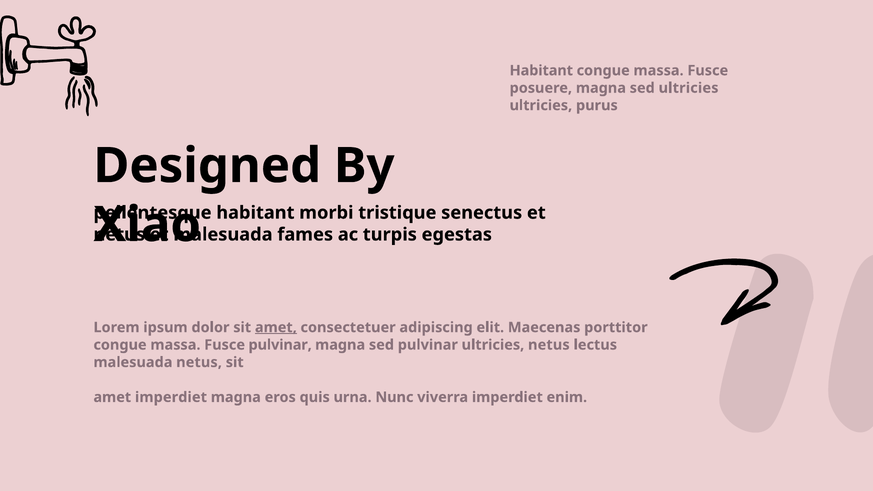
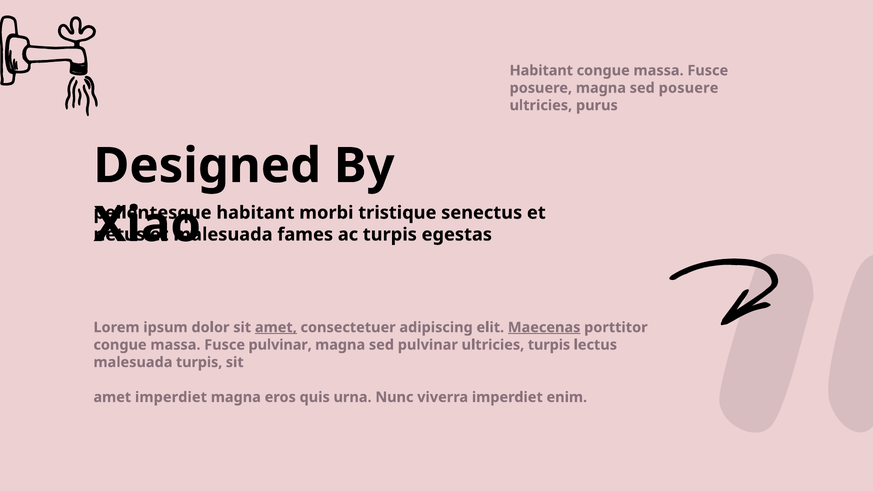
sed ultricies: ultricies -> posuere (689, 88)
Maecenas underline: none -> present (544, 327)
ultricies netus: netus -> turpis (549, 345)
malesuada netus: netus -> turpis (199, 362)
